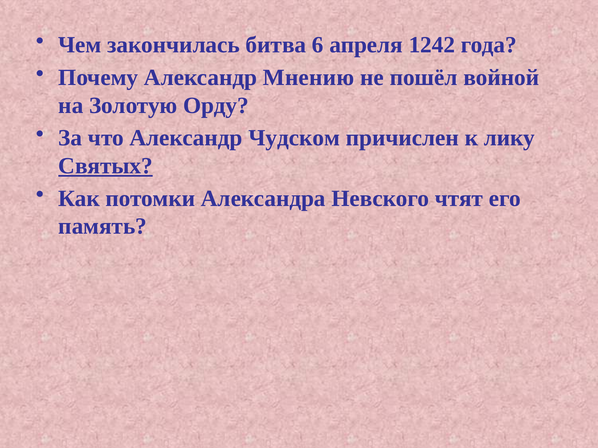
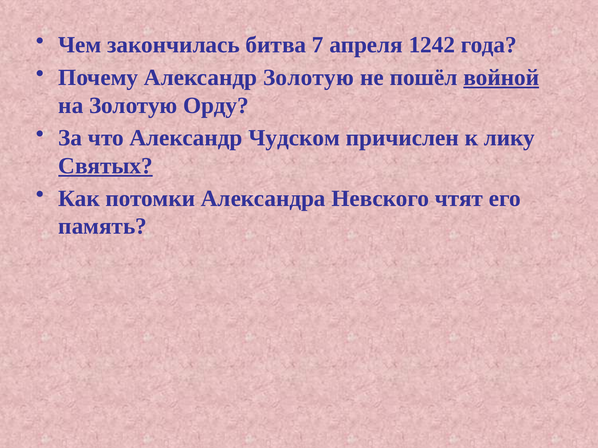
6: 6 -> 7 (318, 45)
Александр Мнению: Мнению -> Золотую (309, 78)
войной underline: none -> present (501, 78)
